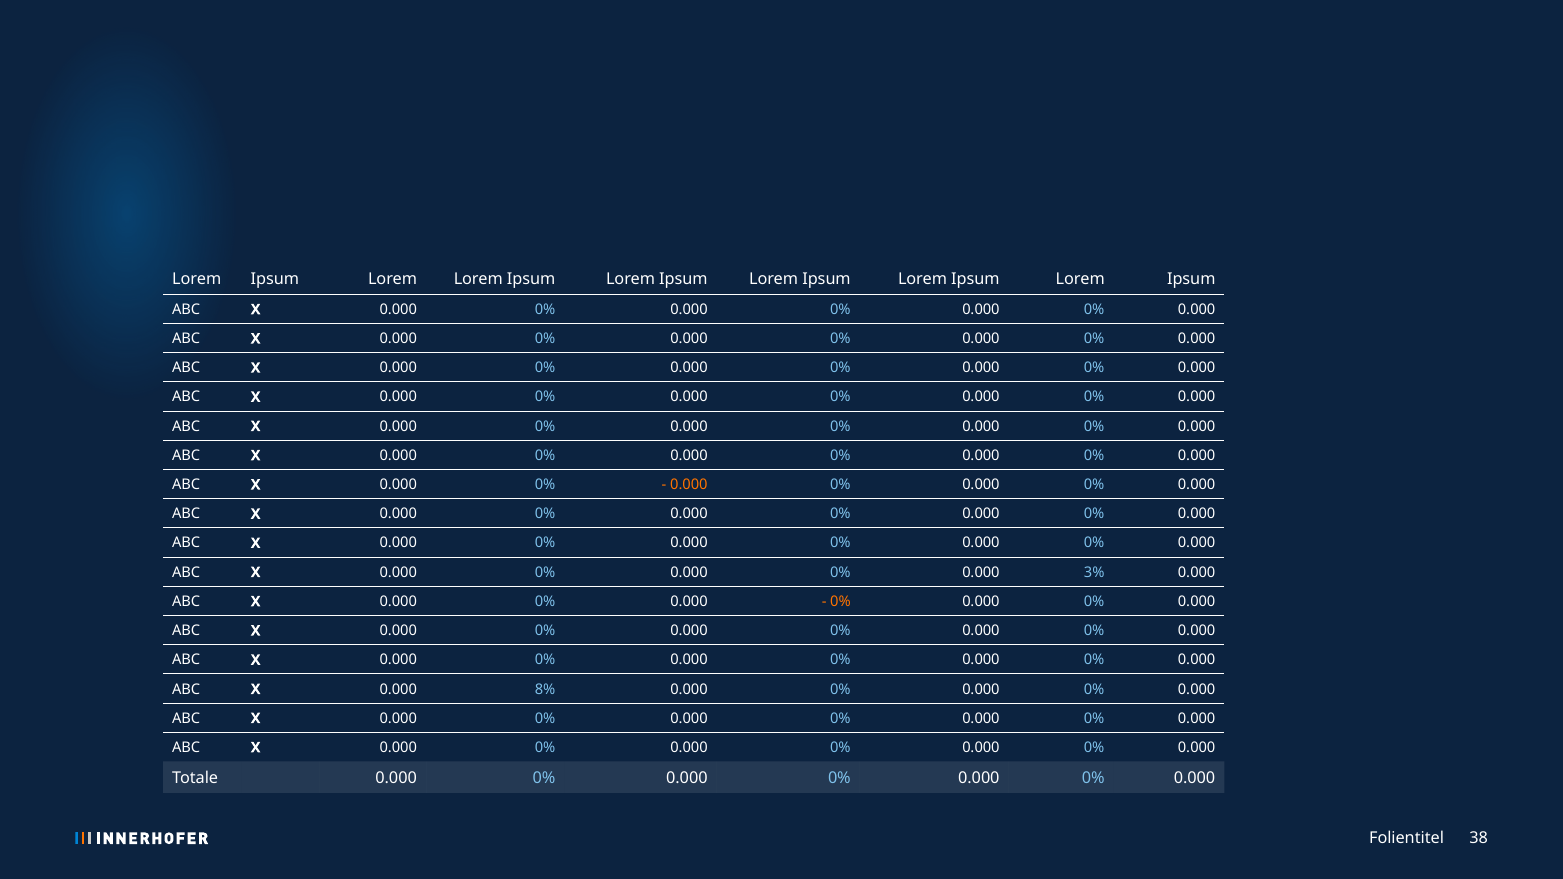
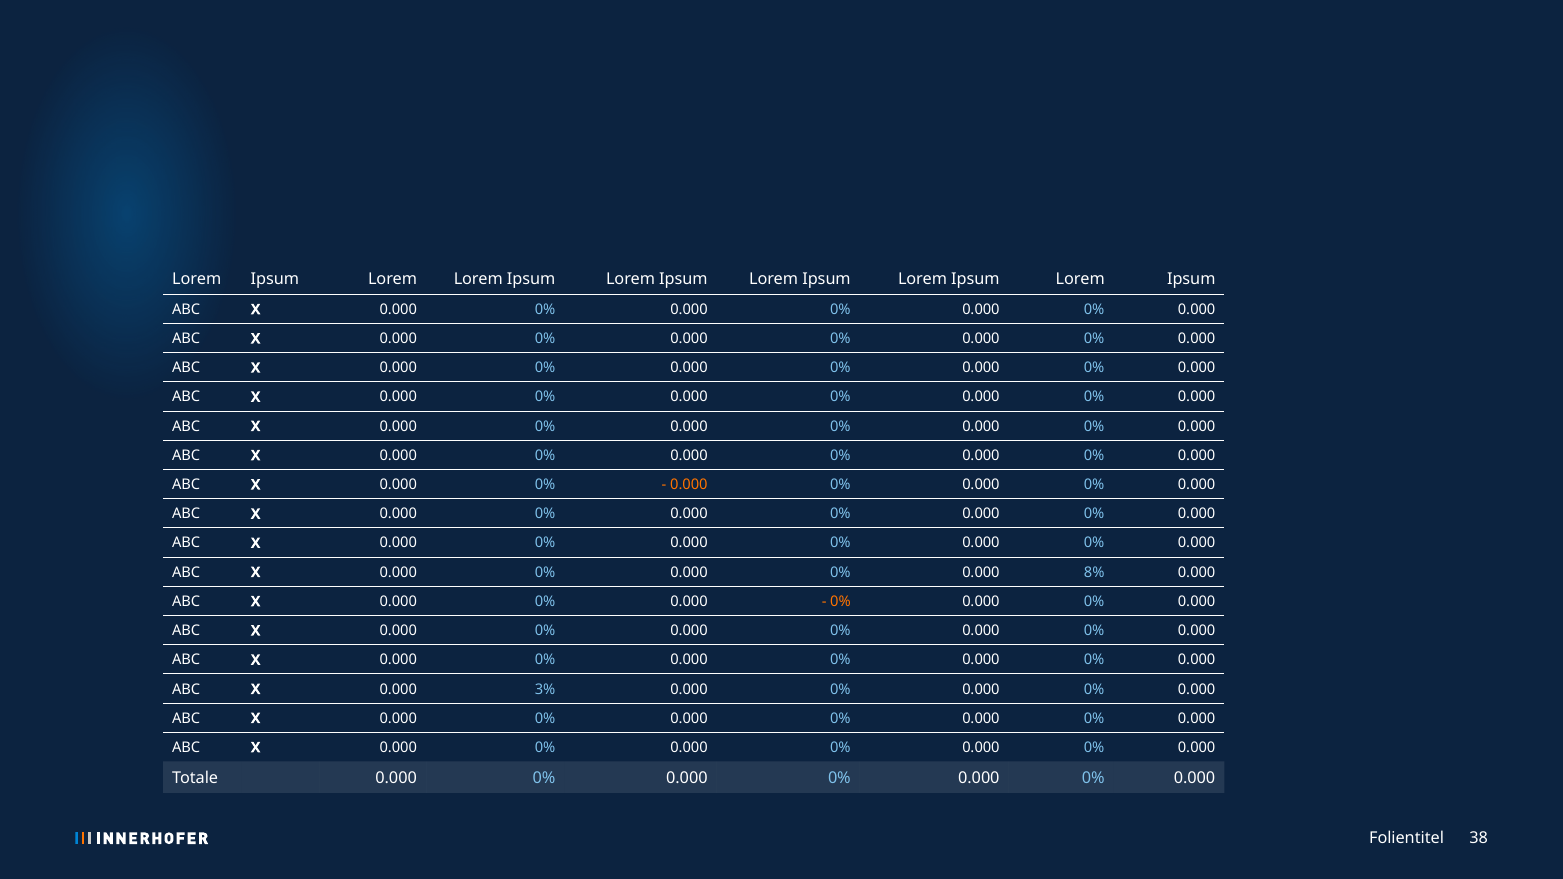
3%: 3% -> 8% (1094, 572)
8%: 8% -> 3% (545, 689)
